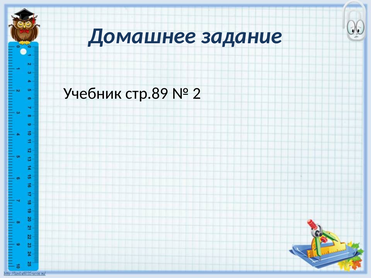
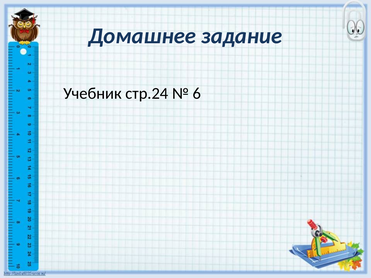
стр.89: стр.89 -> стр.24 (147, 94)
2: 2 -> 6 (197, 94)
